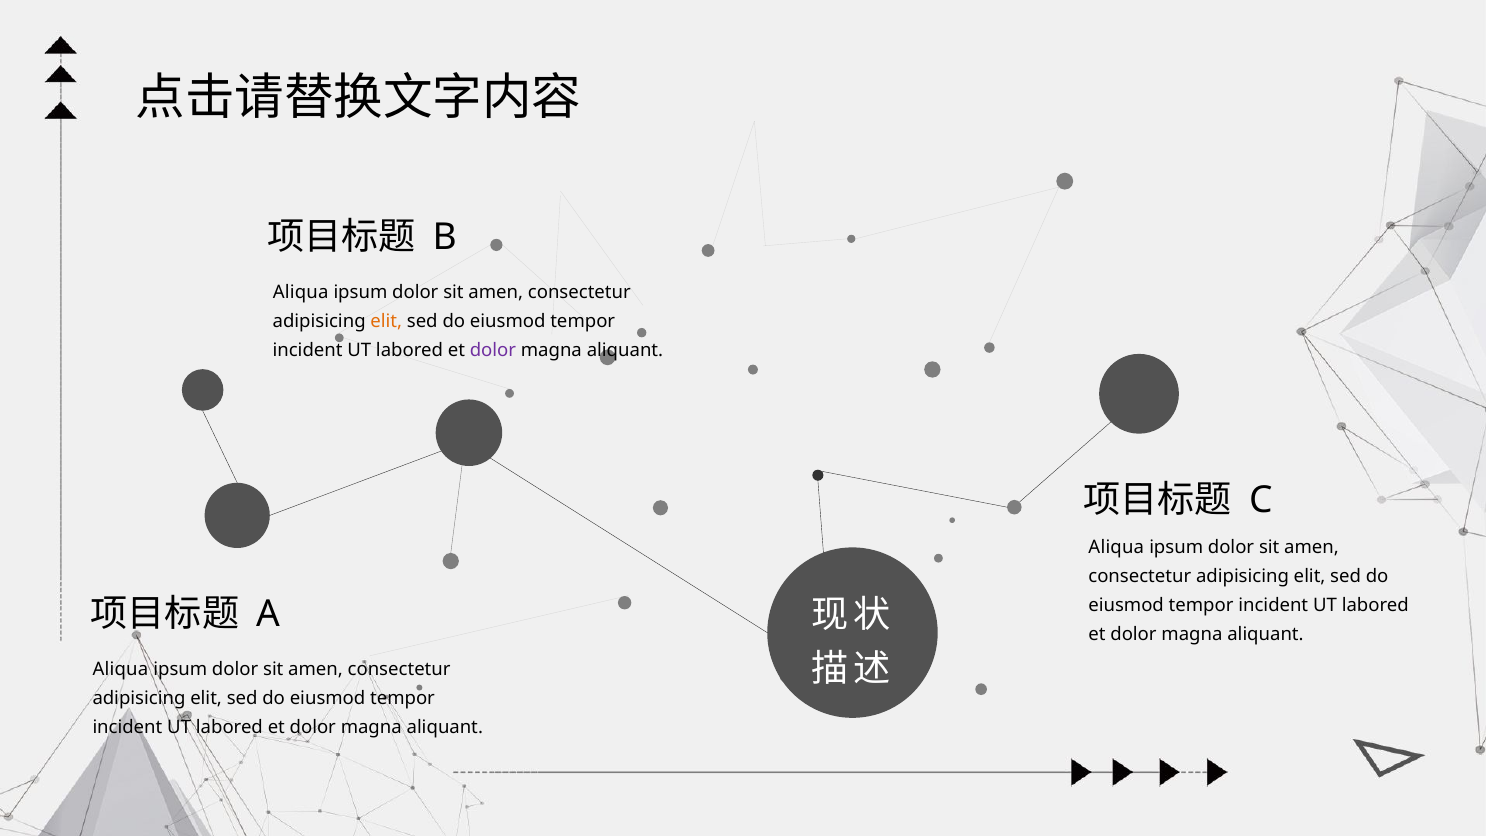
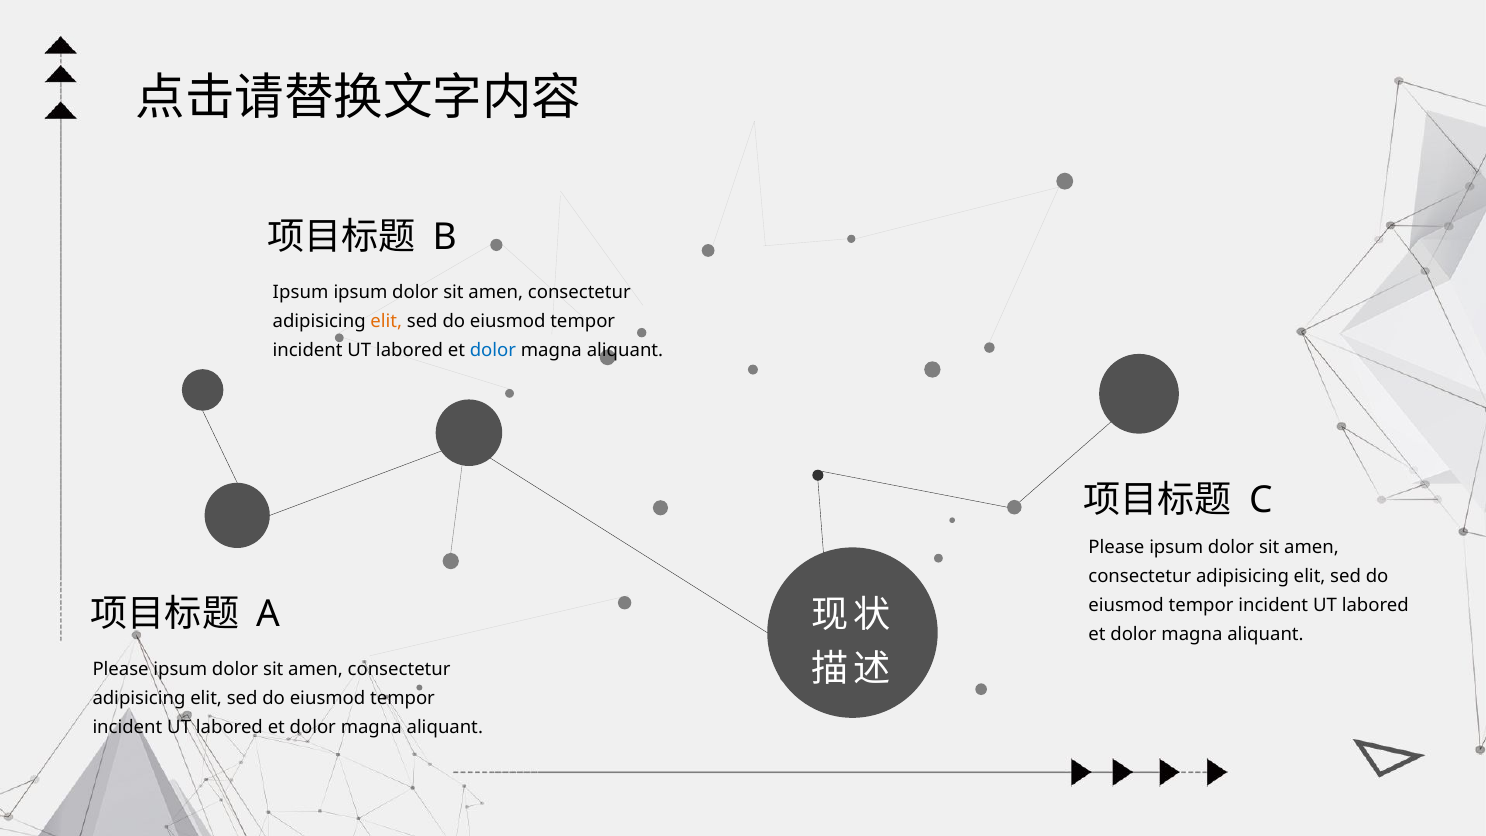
Aliqua: Aliqua -> Ipsum (301, 292)
dolor colour: purple -> blue (493, 350)
Aliqua: Aliqua -> Please (1116, 548)
Aliqua: Aliqua -> Please (121, 670)
